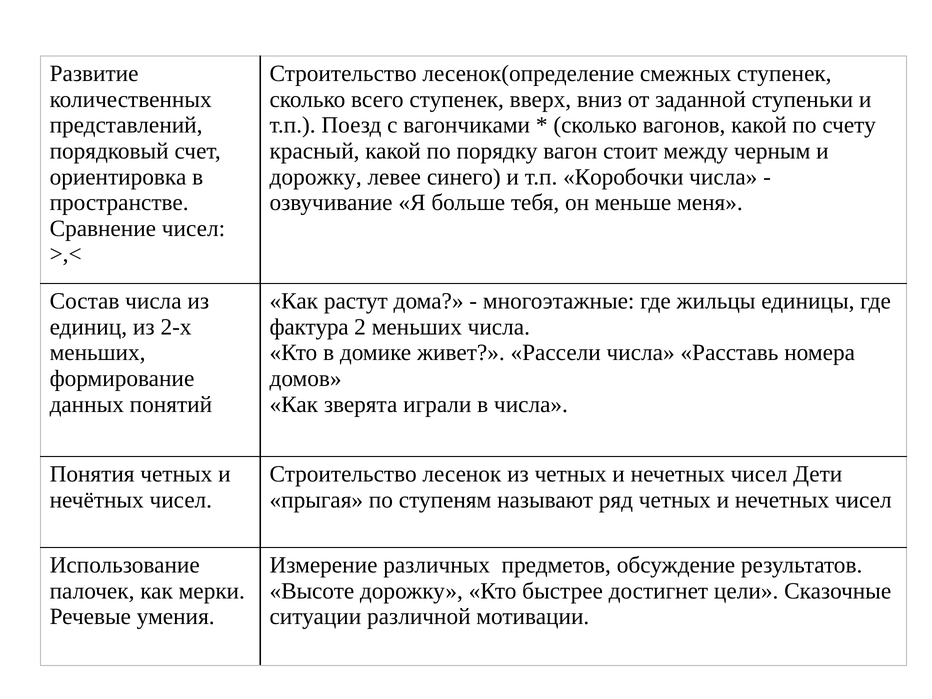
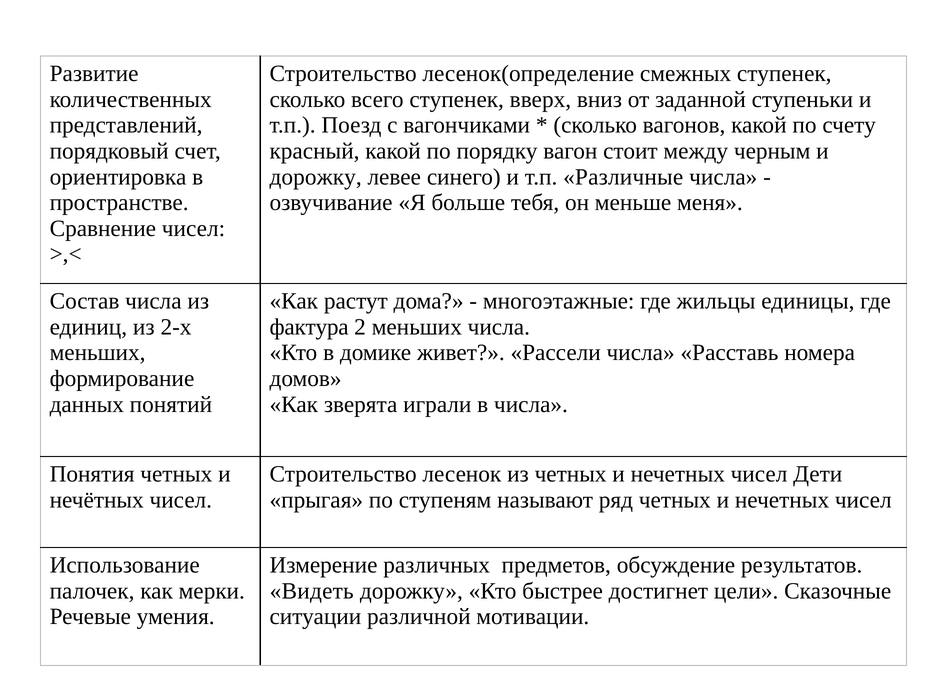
Коробочки: Коробочки -> Различные (623, 177)
Высоте: Высоте -> Видеть (312, 591)
